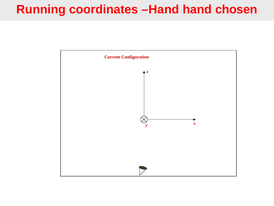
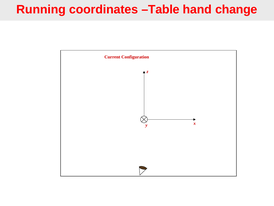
coordinates Hand: Hand -> Table (160, 10)
chosen: chosen -> change (236, 10)
